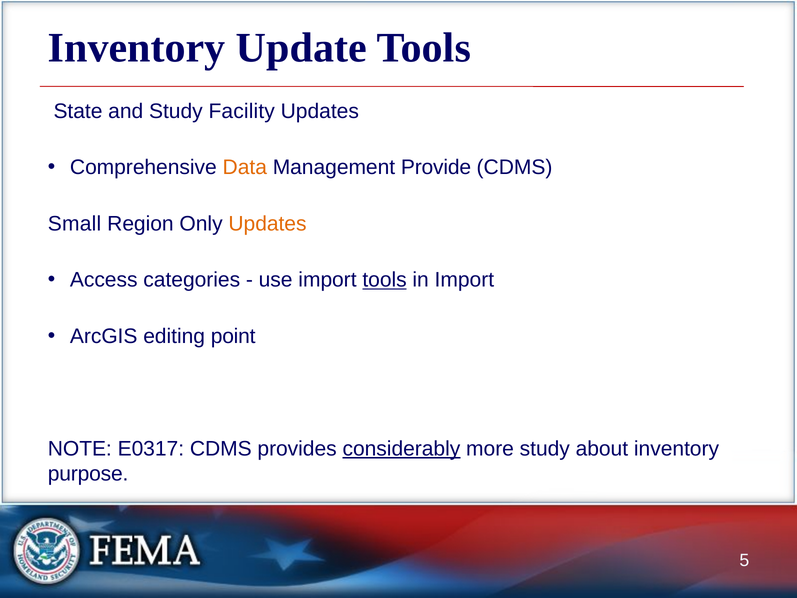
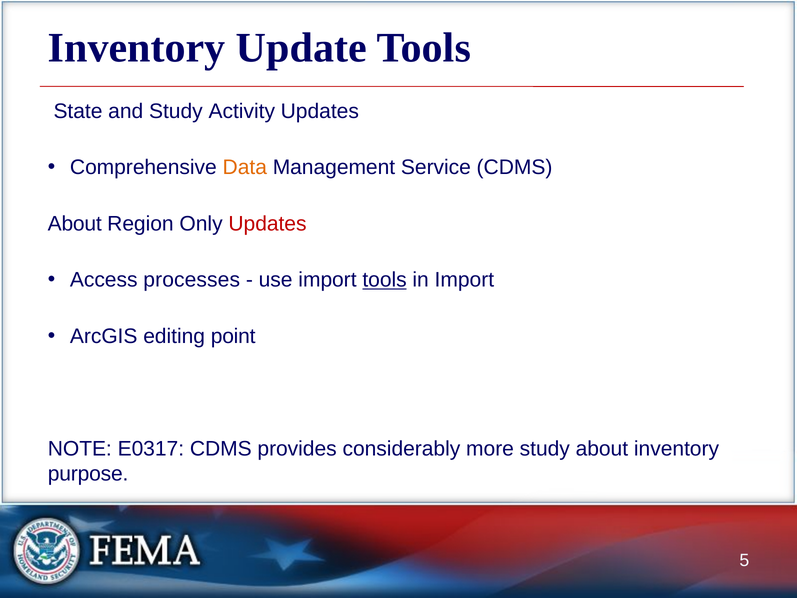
Facility: Facility -> Activity (242, 111)
Provide: Provide -> Service (436, 167)
Small: Small -> About (75, 224)
Updates colour: orange -> red (267, 224)
categories: categories -> processes (192, 280)
considerably underline: present -> none (401, 449)
